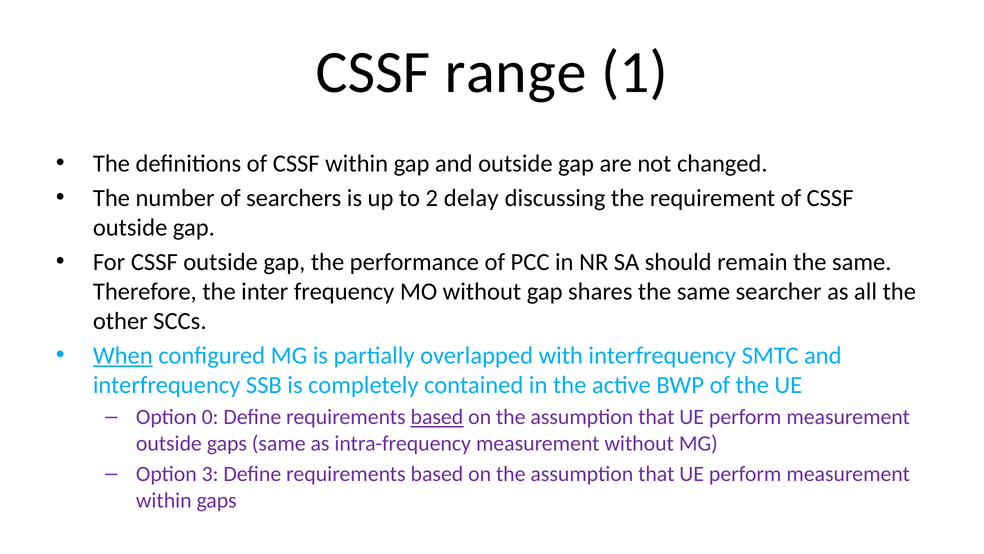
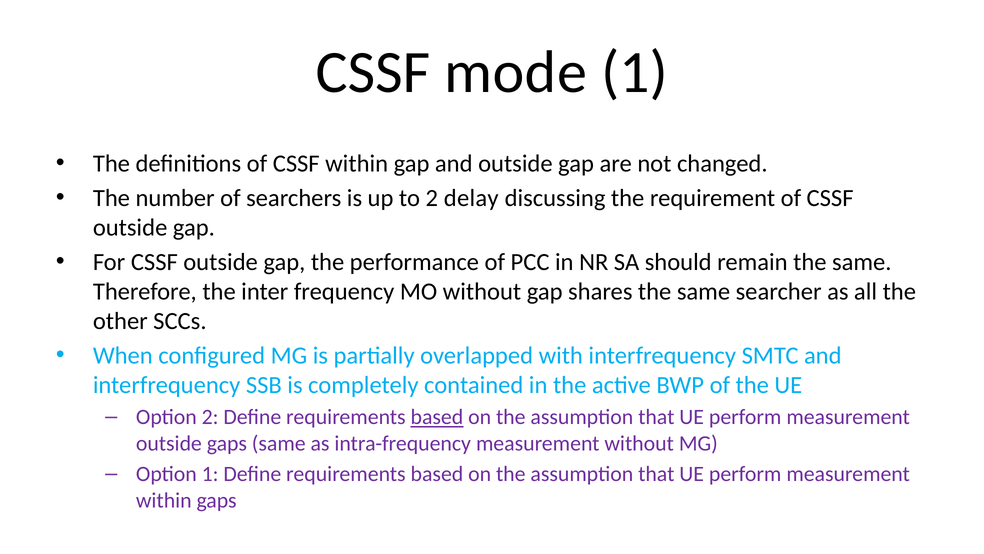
range: range -> mode (515, 72)
When underline: present -> none (123, 355)
Option 0: 0 -> 2 (210, 417)
Option 3: 3 -> 1 (210, 474)
